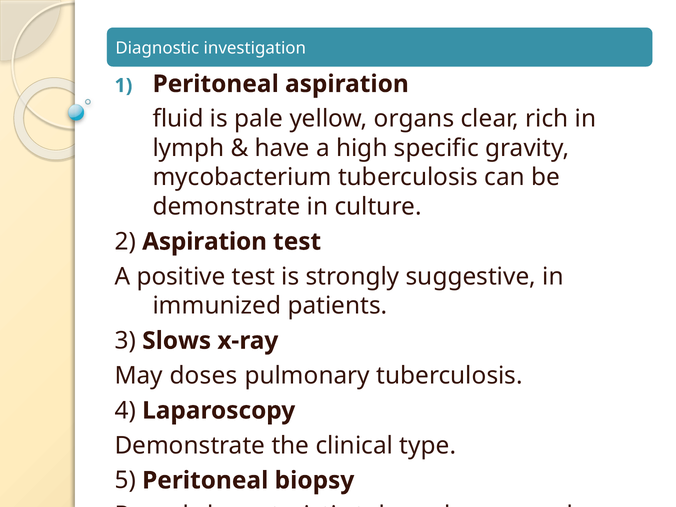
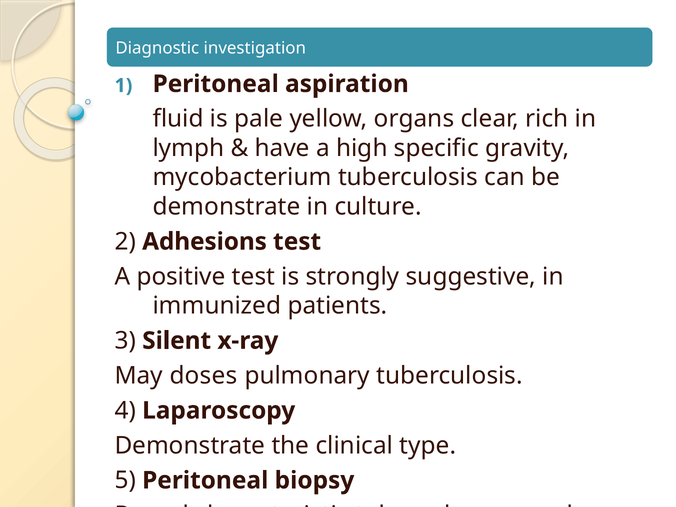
2 Aspiration: Aspiration -> Adhesions (205, 242)
Slows: Slows -> Silent (177, 341)
